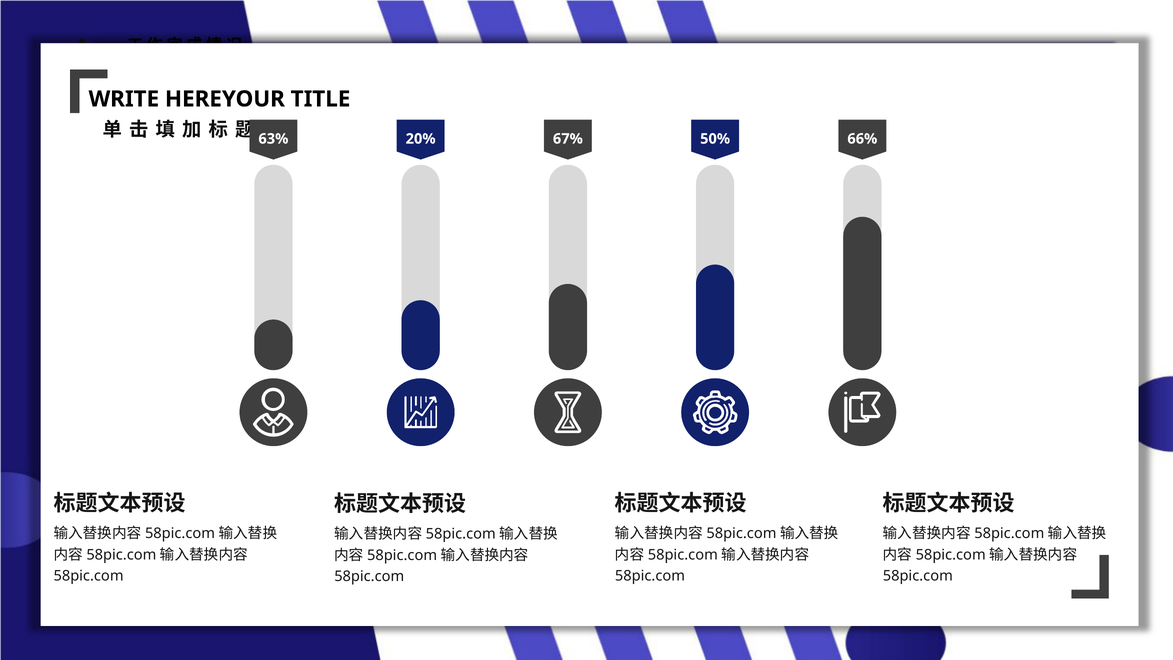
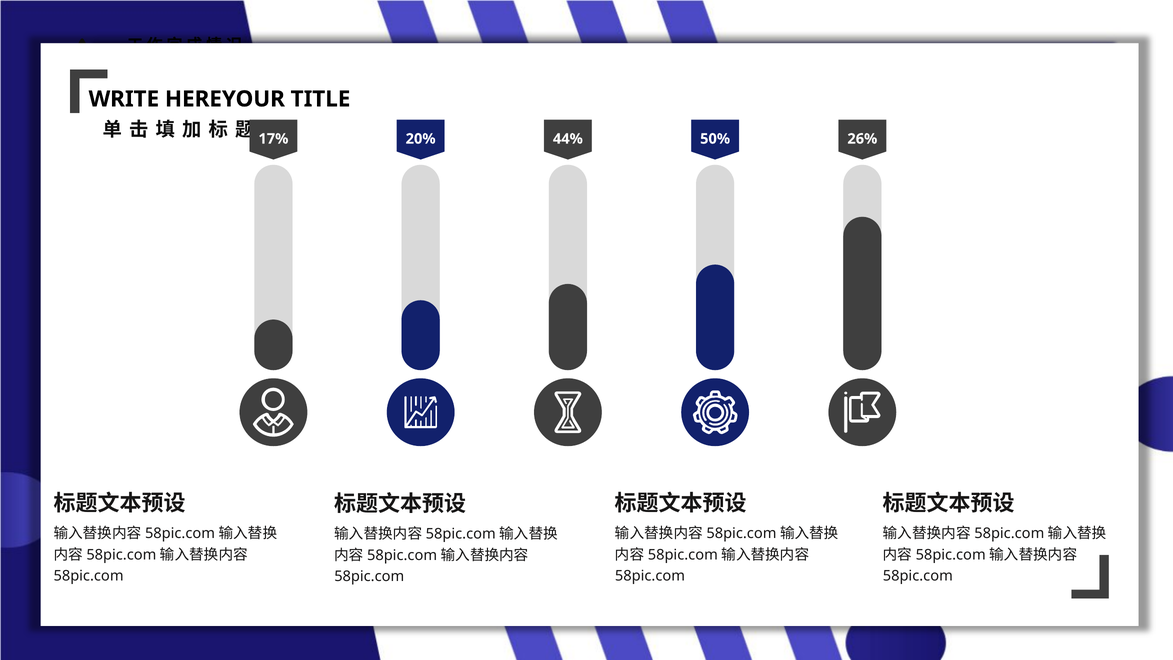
63%: 63% -> 17% (273, 139)
67%: 67% -> 44% (568, 139)
66%: 66% -> 26% (862, 139)
